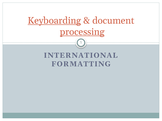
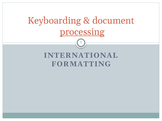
Keyboarding underline: present -> none (54, 21)
